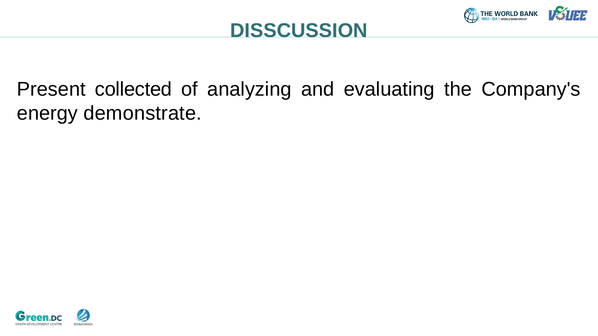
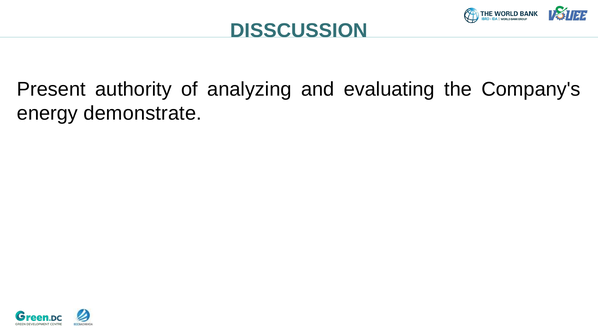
collected: collected -> authority (133, 89)
